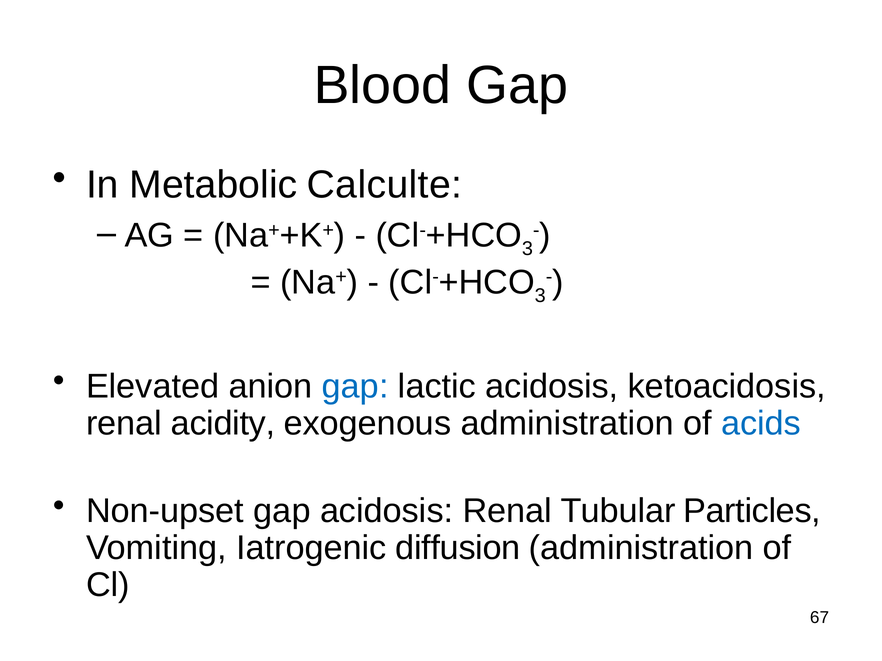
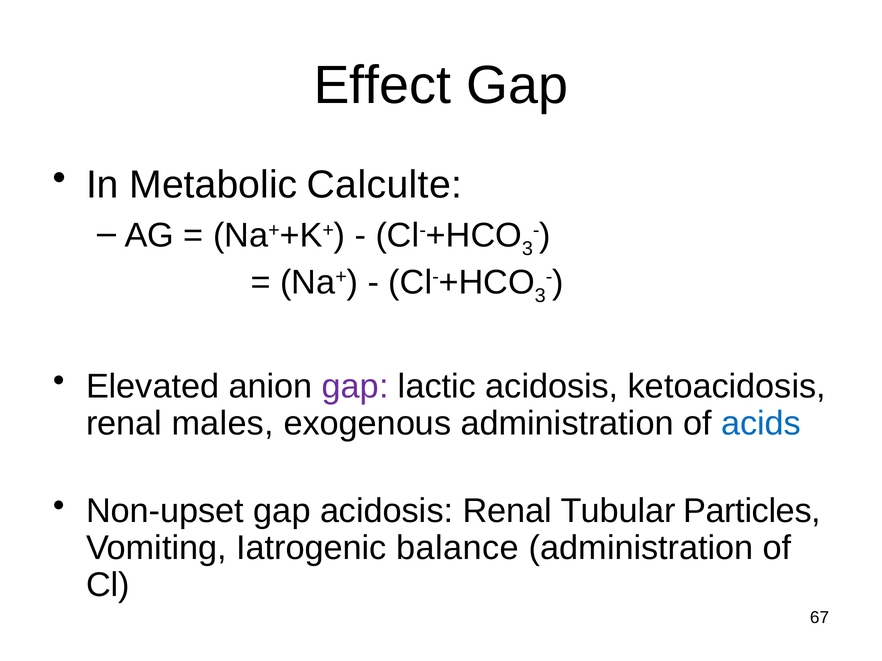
Blood: Blood -> Effect (382, 85)
gap colour: blue -> purple (355, 386)
acidity: acidity -> males (223, 424)
diffusion: diffusion -> balance (458, 548)
